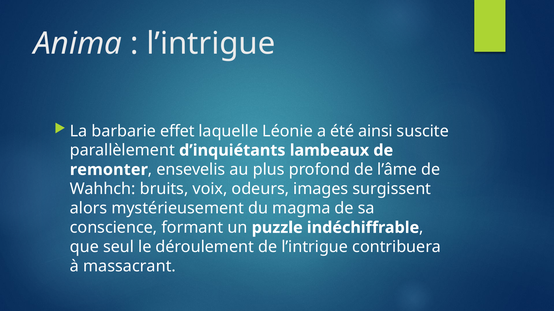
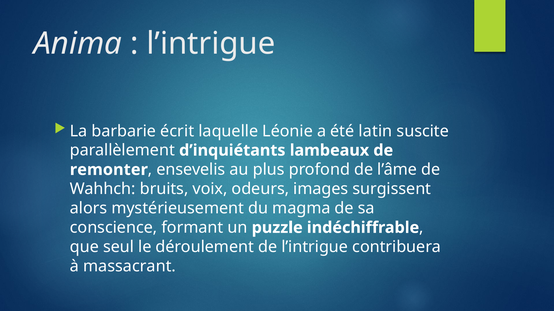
effet: effet -> écrit (177, 131)
ainsi: ainsi -> latin (375, 131)
